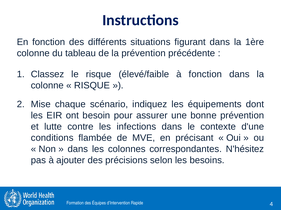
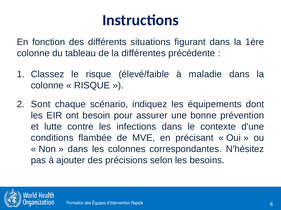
la prévention: prévention -> différentes (144, 53)
à fonction: fonction -> maladie (205, 75)
Mise: Mise -> Sont (41, 105)
